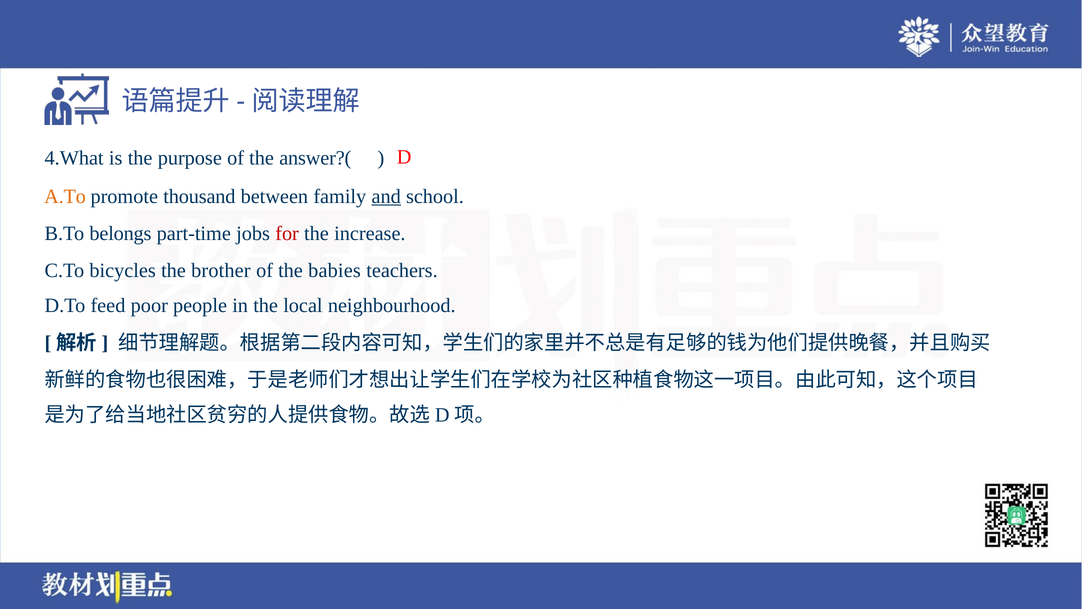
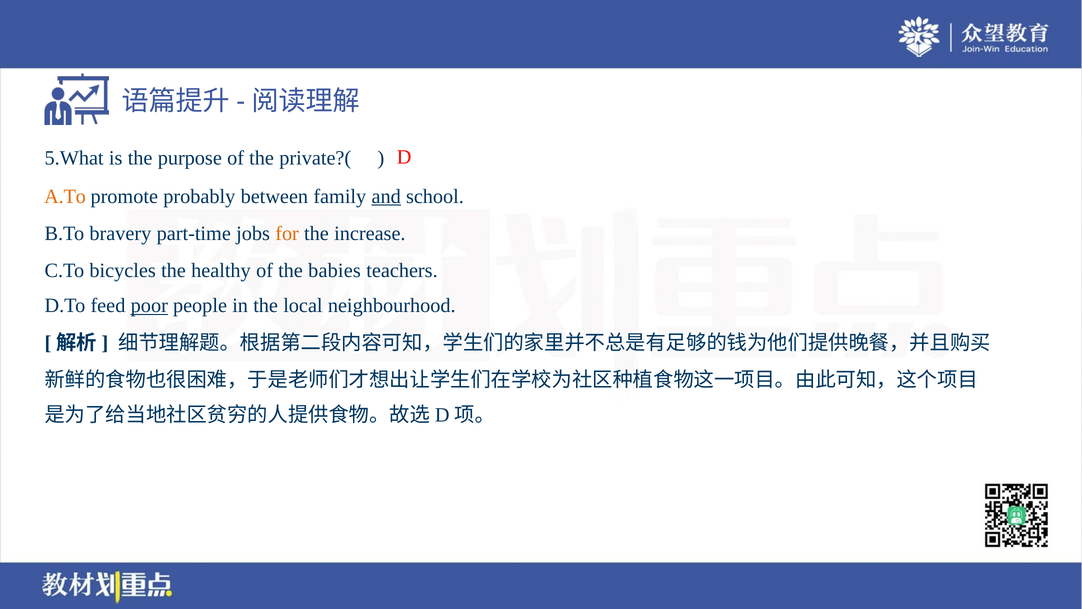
4.What: 4.What -> 5.What (74, 158)
answer?(: answer?( -> private?( (315, 158)
thousand: thousand -> probably (199, 196)
belongs: belongs -> bravery (120, 233)
for colour: red -> orange (287, 233)
brother: brother -> healthy (221, 271)
poor underline: none -> present (149, 306)
